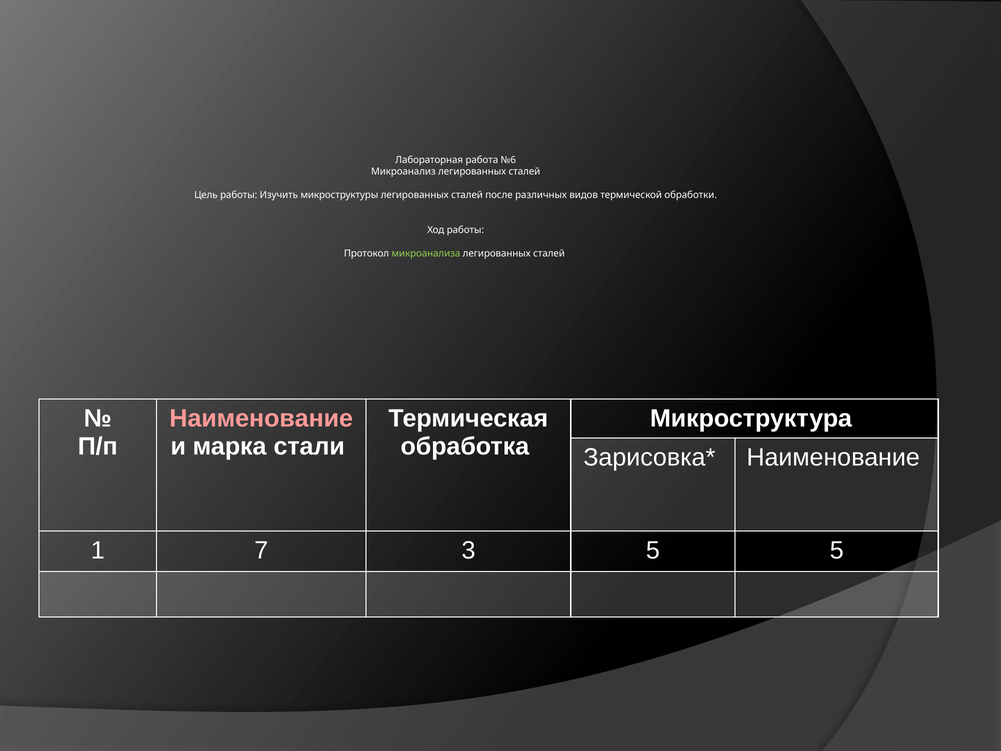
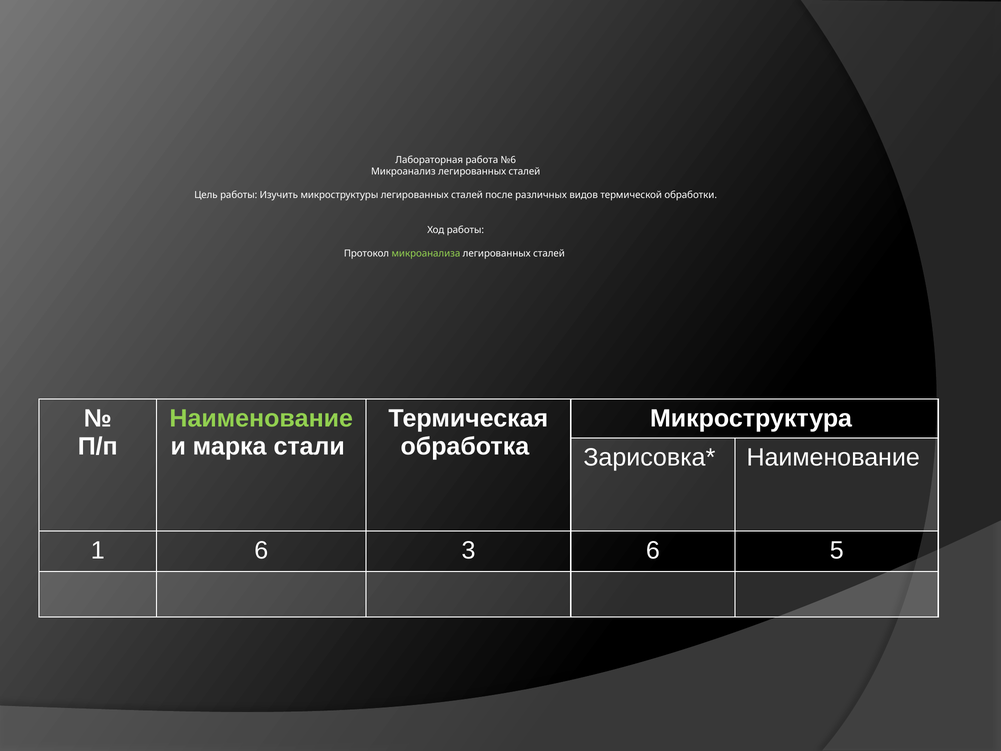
Наименование colour: pink -> light green (261, 418)
1 7: 7 -> 6 (261, 550)
3 5: 5 -> 6 (653, 550)
